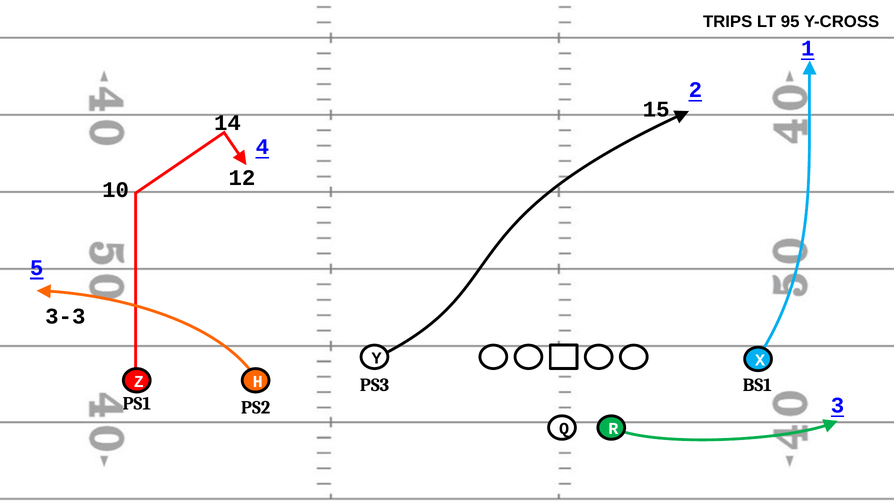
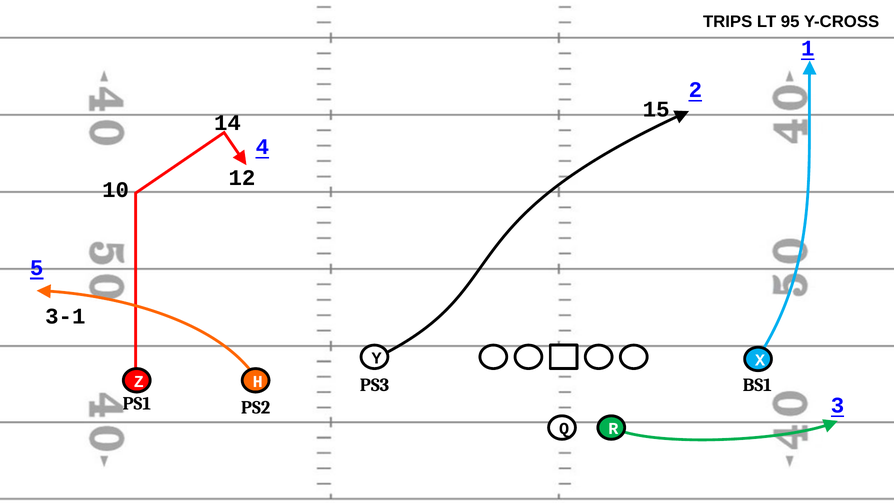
3-3: 3-3 -> 3-1 (65, 316)
